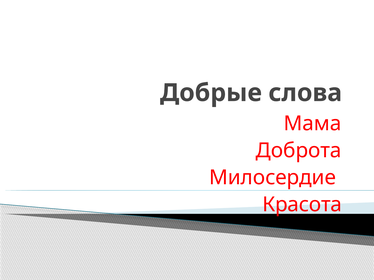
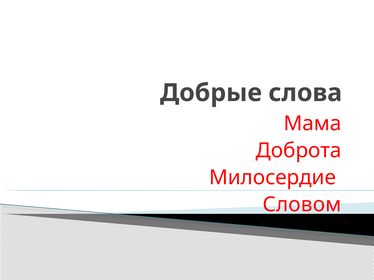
Красота: Красота -> Словом (302, 205)
